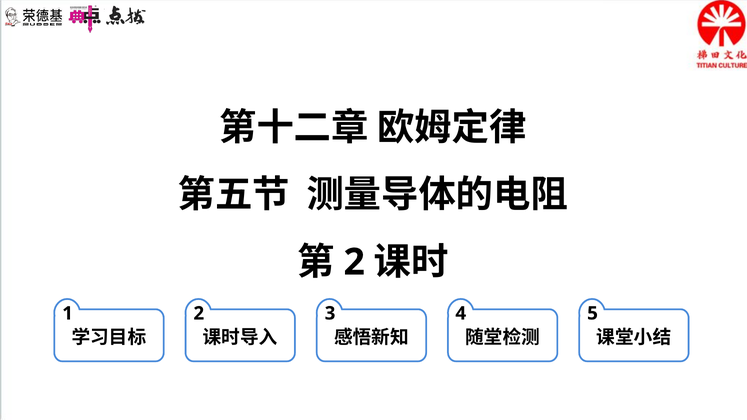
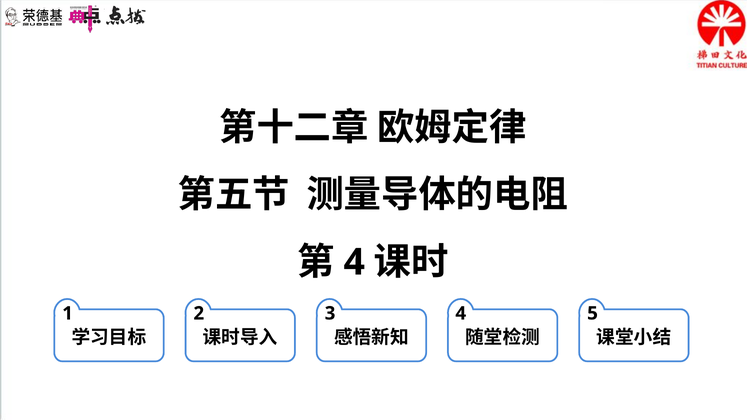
2: 2 -> 4 (354, 262)
